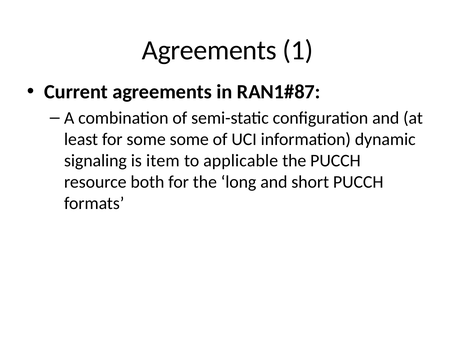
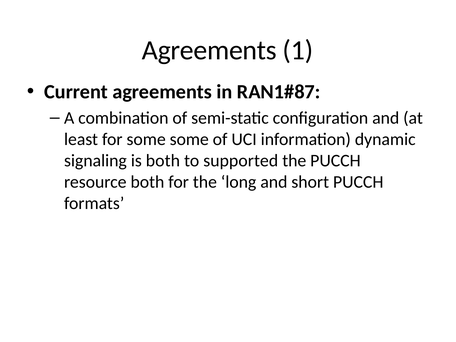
is item: item -> both (163, 161)
applicable: applicable -> supported (241, 161)
